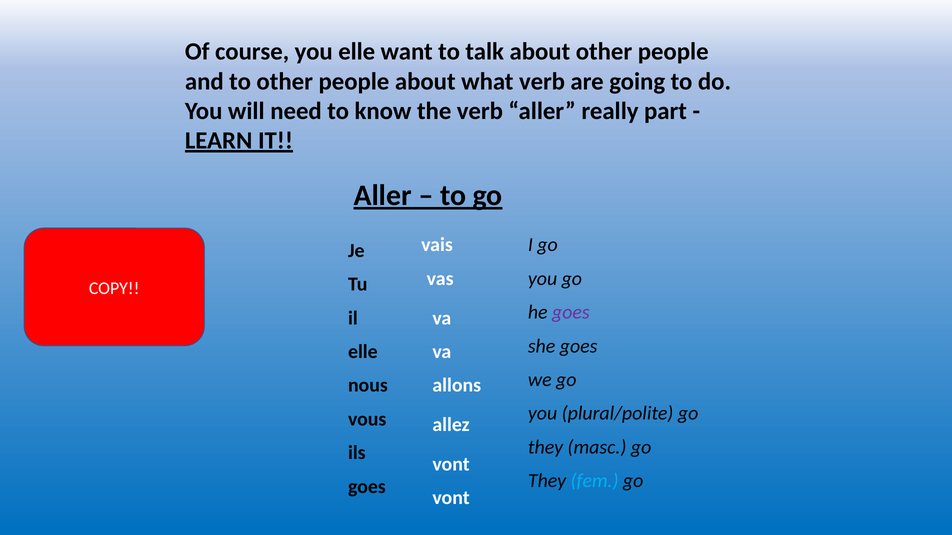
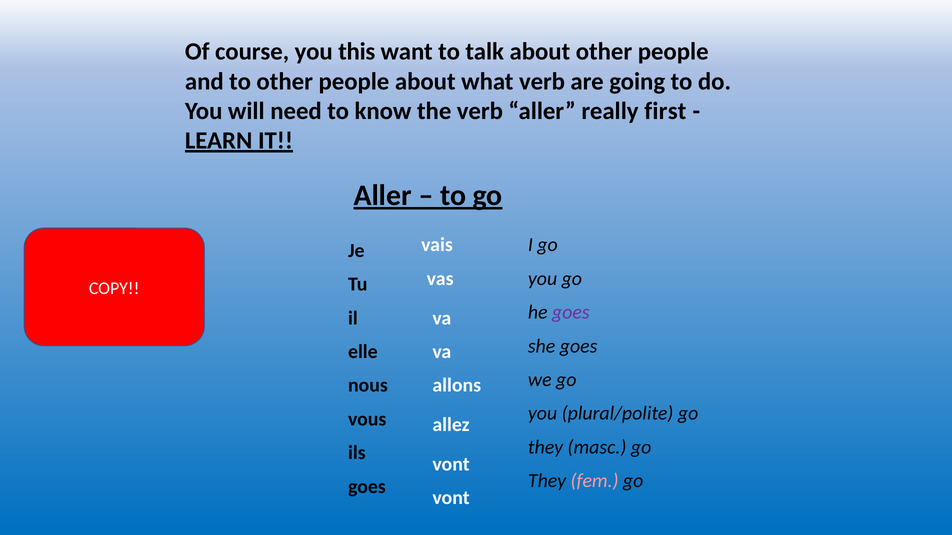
you elle: elle -> this (357, 52)
part: part -> first (665, 111)
fem colour: light blue -> pink (595, 481)
